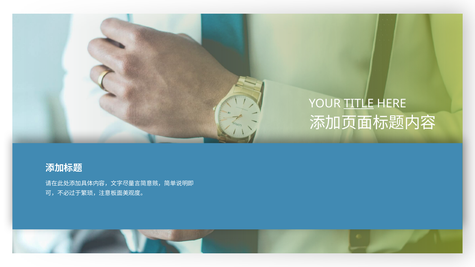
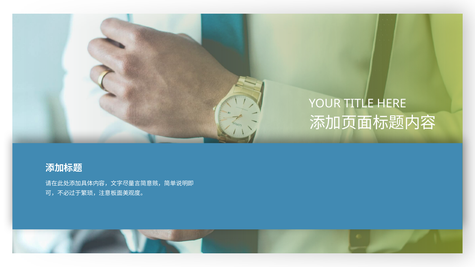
TITLE underline: present -> none (359, 104)
